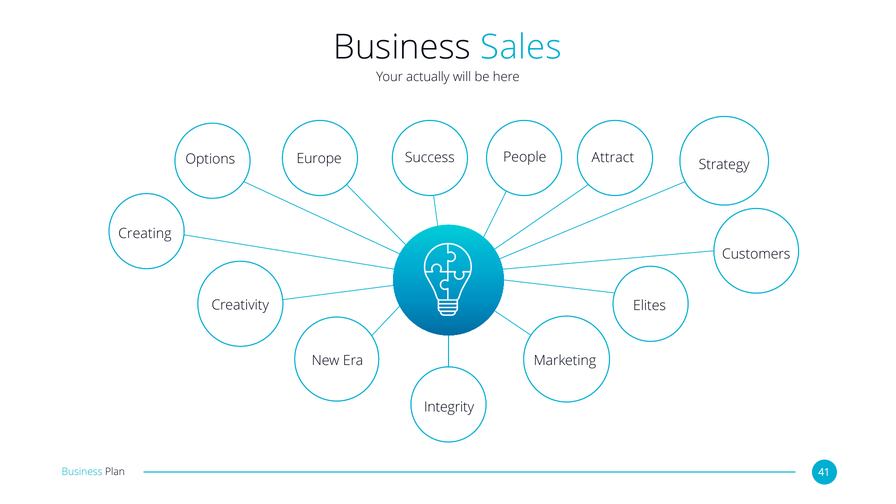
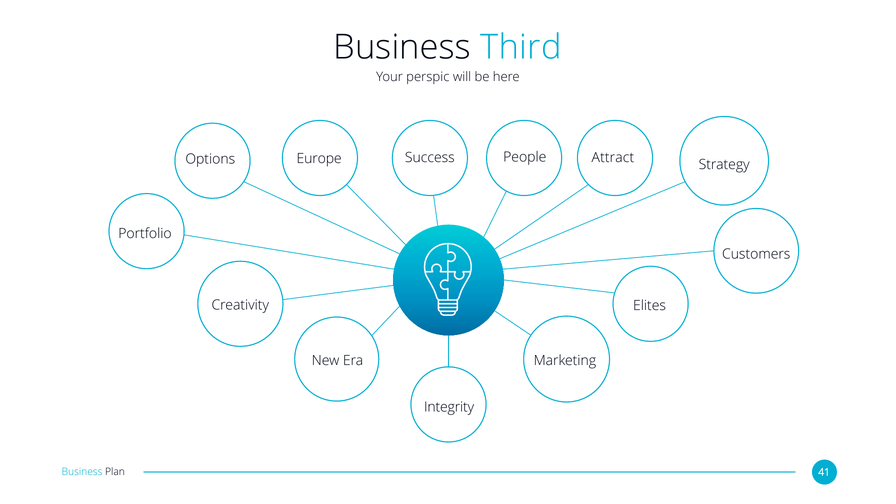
Sales: Sales -> Third (521, 48)
actually: actually -> perspic (428, 77)
Creating: Creating -> Portfolio (145, 234)
